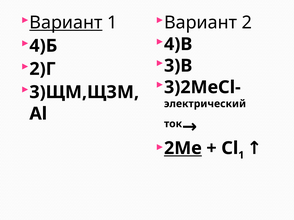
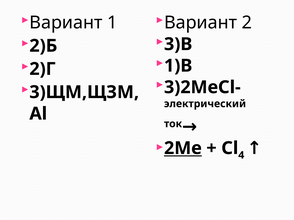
Вариант underline: present -> none (66, 23)
4)В: 4)В -> 3)В (178, 44)
4)Б: 4)Б -> 2)Б (43, 46)
3)В: 3)В -> 1)В (178, 66)
1: 1 -> 4 (241, 155)
